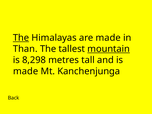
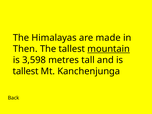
The underline: present -> none (21, 38)
Than: Than -> Then (25, 49)
8,298: 8,298 -> 3,598 (34, 60)
made: made -> tallest (26, 71)
